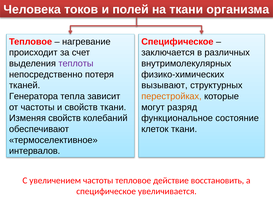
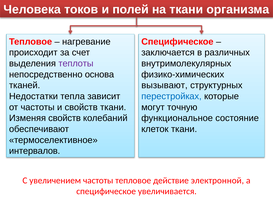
потеря: потеря -> основа (99, 74)
Генератора: Генератора -> Недостатки (33, 96)
перестройках colour: orange -> blue (171, 96)
разряд: разряд -> точную (182, 107)
восстановить: восстановить -> электронной (217, 180)
